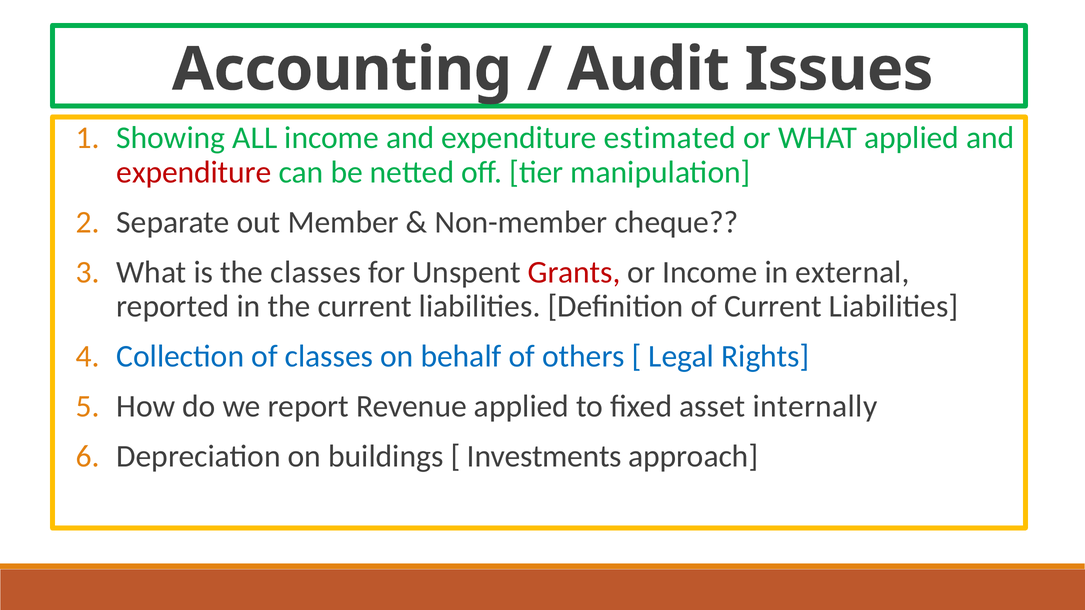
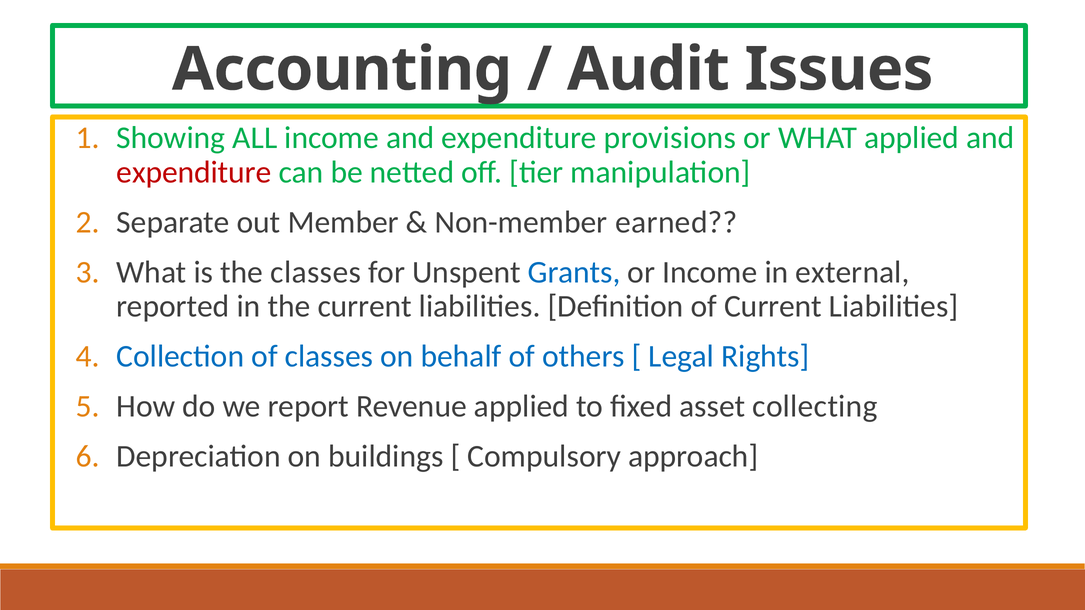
estimated: estimated -> provisions (670, 138)
cheque: cheque -> earned (676, 222)
Grants colour: red -> blue (574, 272)
internally: internally -> collecting (815, 406)
Investments: Investments -> Compulsory (544, 456)
